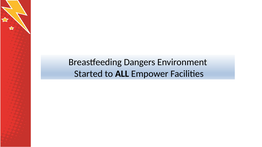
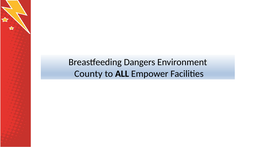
Started: Started -> County (88, 74)
